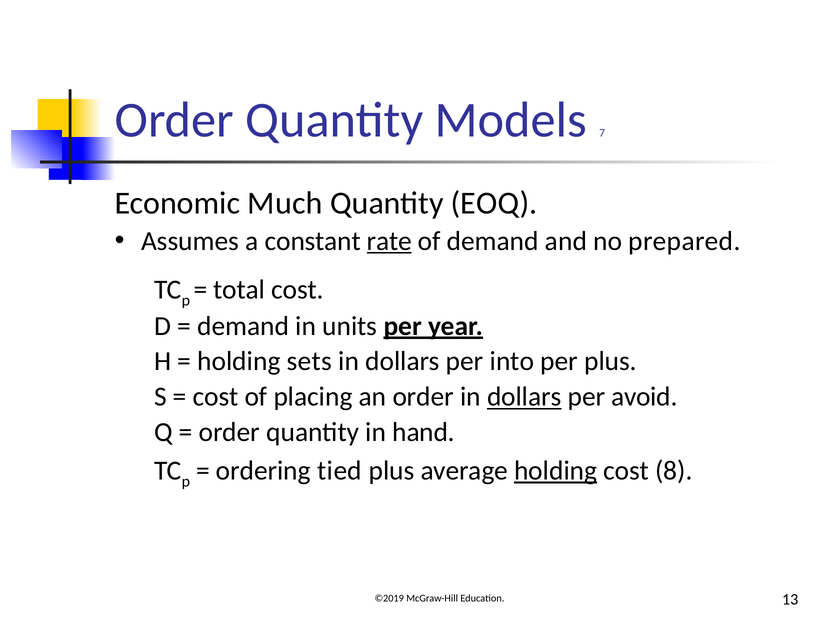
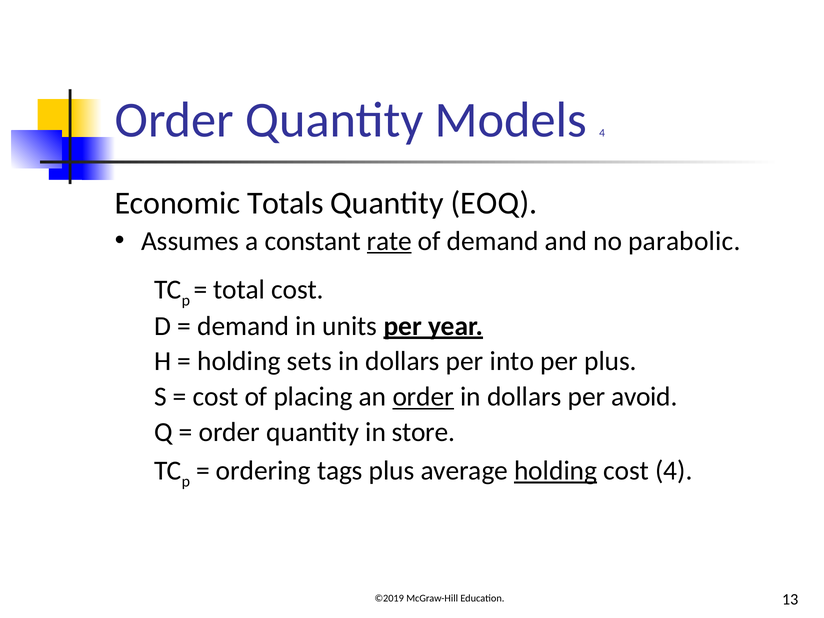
Models 7: 7 -> 4 (602, 133)
Much: Much -> Totals (285, 203)
prepared: prepared -> parabolic (684, 241)
order underline: none -> present (423, 397)
dollars underline: present -> none (524, 397)
hand: hand -> store (424, 432)
tied: tied -> tags (340, 471)
cost 8: 8 -> 4 (674, 471)
